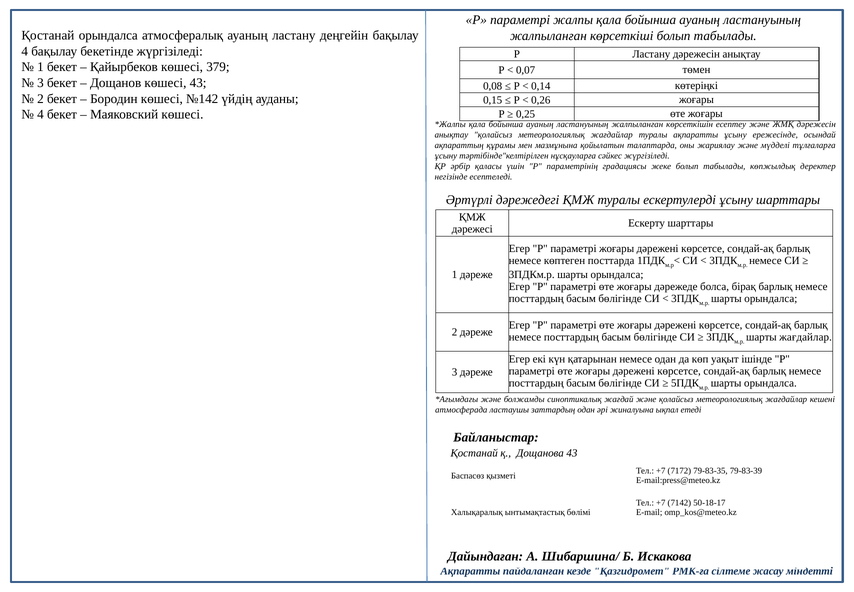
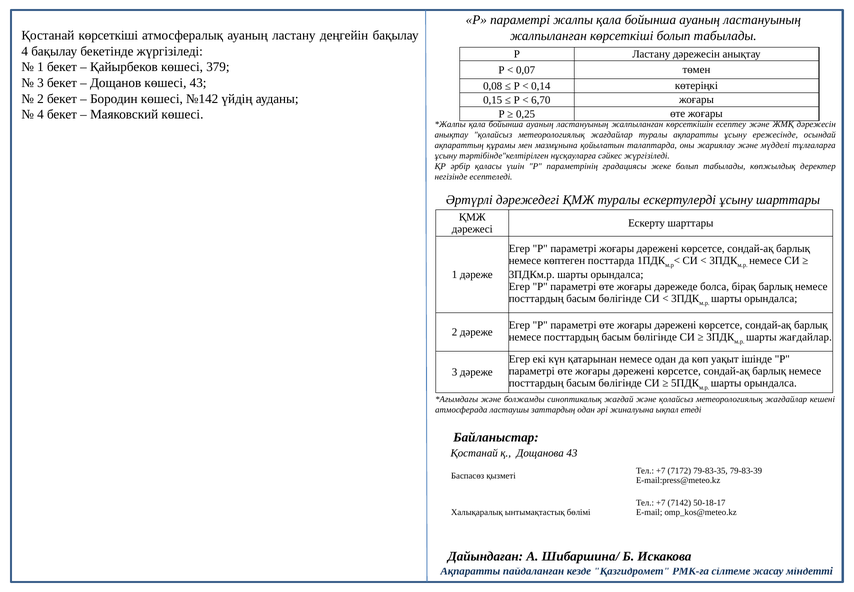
Қостанай орындалса: орындалса -> көрсеткіші (108, 36)
0,26: 0,26 -> 6,70 (541, 100)
